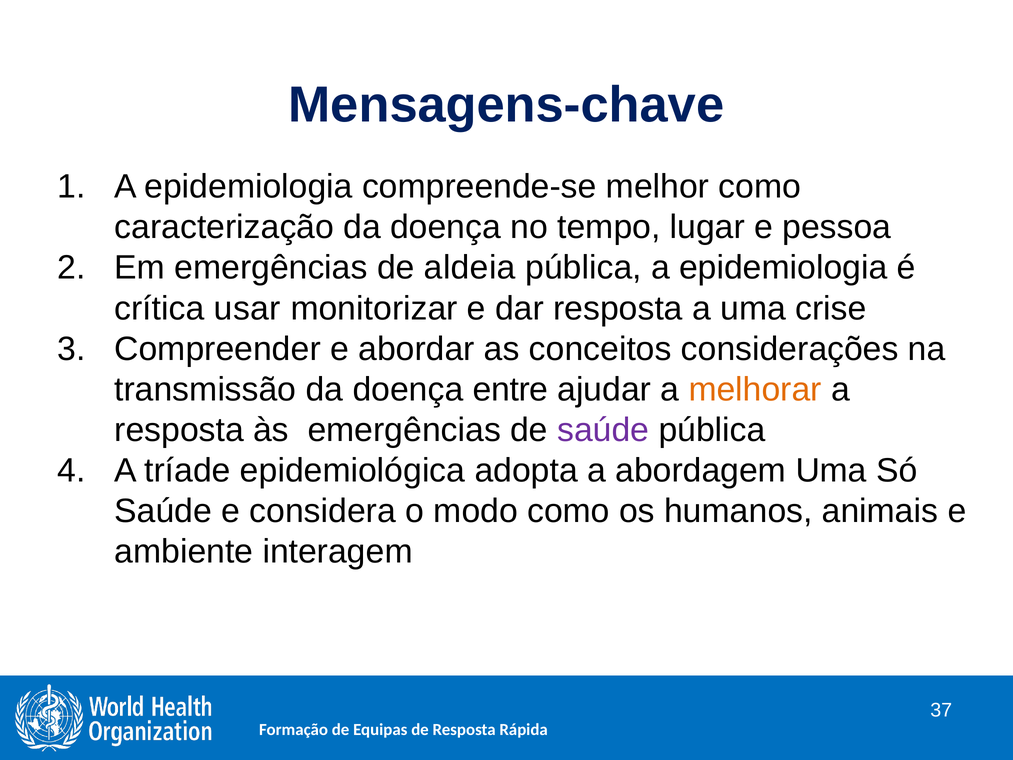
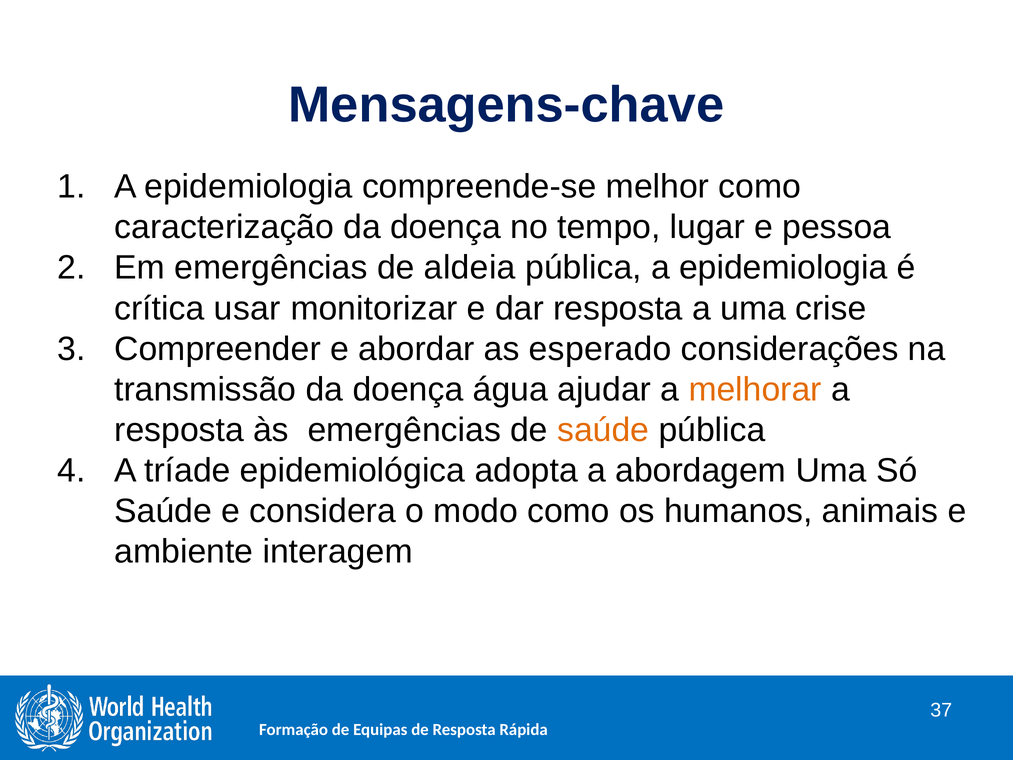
conceitos: conceitos -> esperado (600, 349)
entre: entre -> água (510, 389)
saúde colour: purple -> orange (603, 430)
